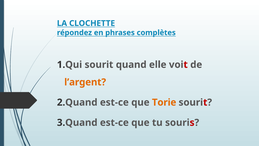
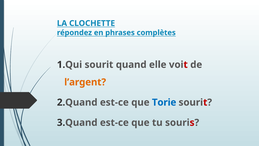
Torie colour: orange -> blue (164, 102)
